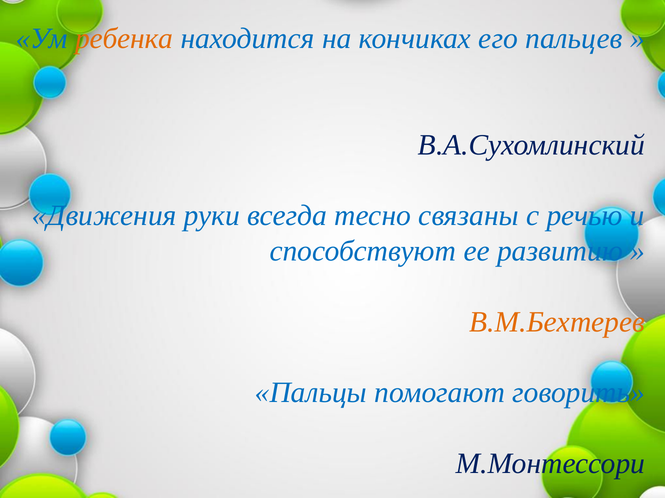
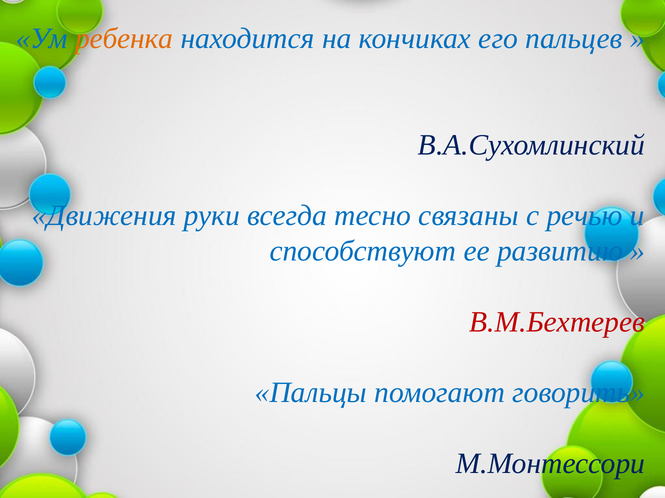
В.М.Бехтерев colour: orange -> red (557, 322)
